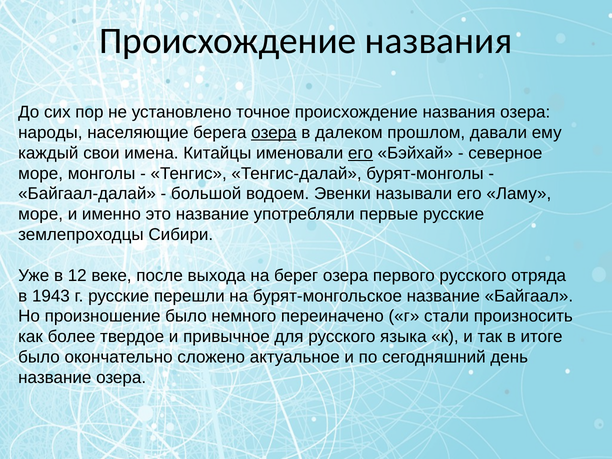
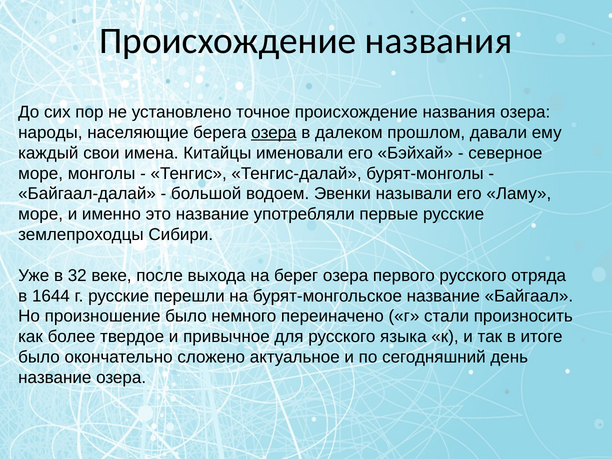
его underline: present -> none (361, 153)
12: 12 -> 32 (77, 275)
1943: 1943 -> 1644 (51, 296)
